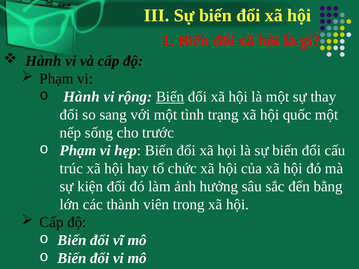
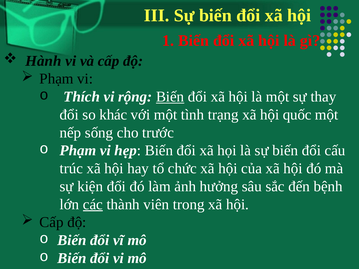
Hành: Hành -> Thích (82, 97)
sang: sang -> khác (113, 115)
bằng: bằng -> bệnh (328, 187)
các underline: none -> present (93, 205)
